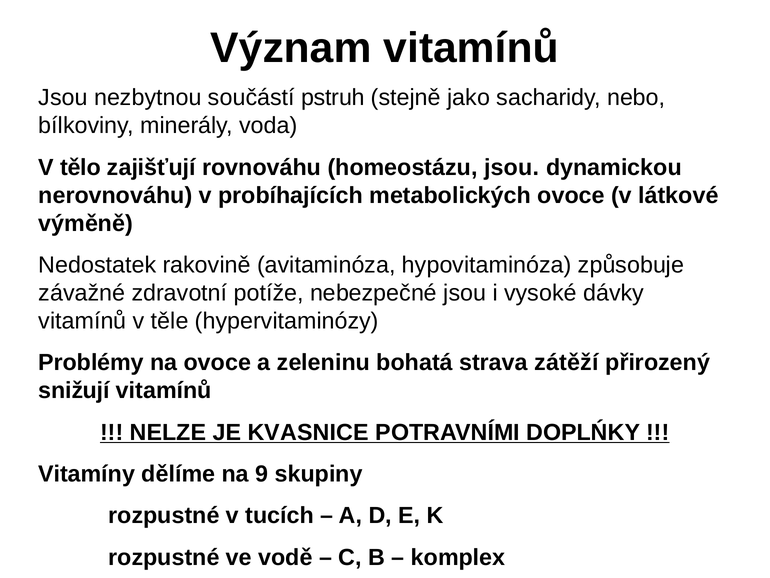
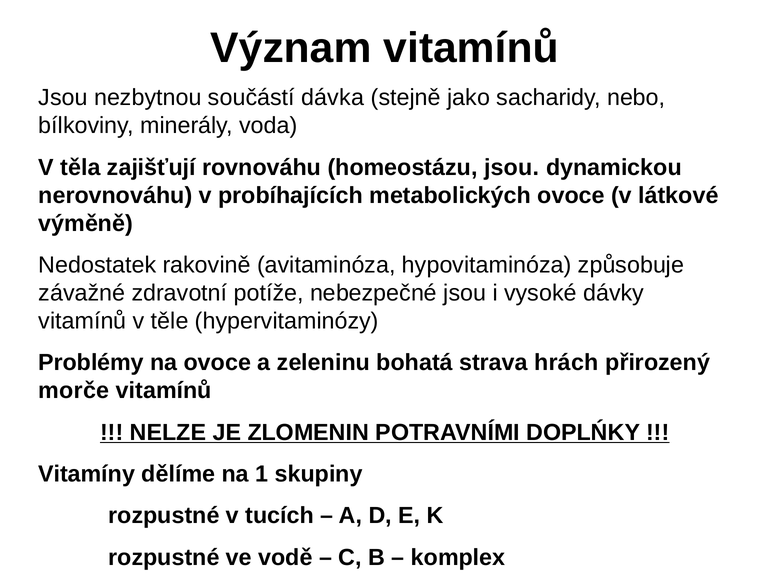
pstruh: pstruh -> dávka (333, 98)
tělo: tělo -> těla (80, 167)
zátěží: zátěží -> hrách (566, 362)
snižují: snižují -> morče (74, 390)
KVASNICE: KVASNICE -> ZLOMENIN (308, 432)
9: 9 -> 1 (262, 474)
